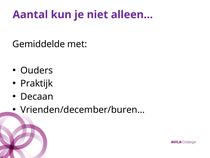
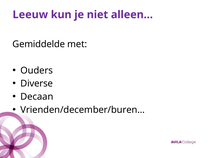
Aantal: Aantal -> Leeuw (30, 15)
Praktijk: Praktijk -> Diverse (37, 83)
